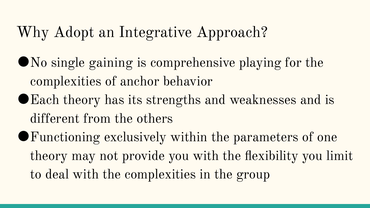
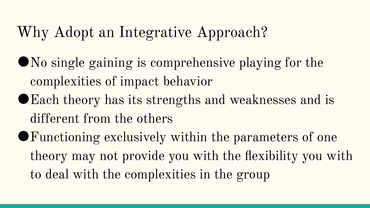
anchor: anchor -> impact (140, 81)
flexibility you limit: limit -> with (340, 156)
